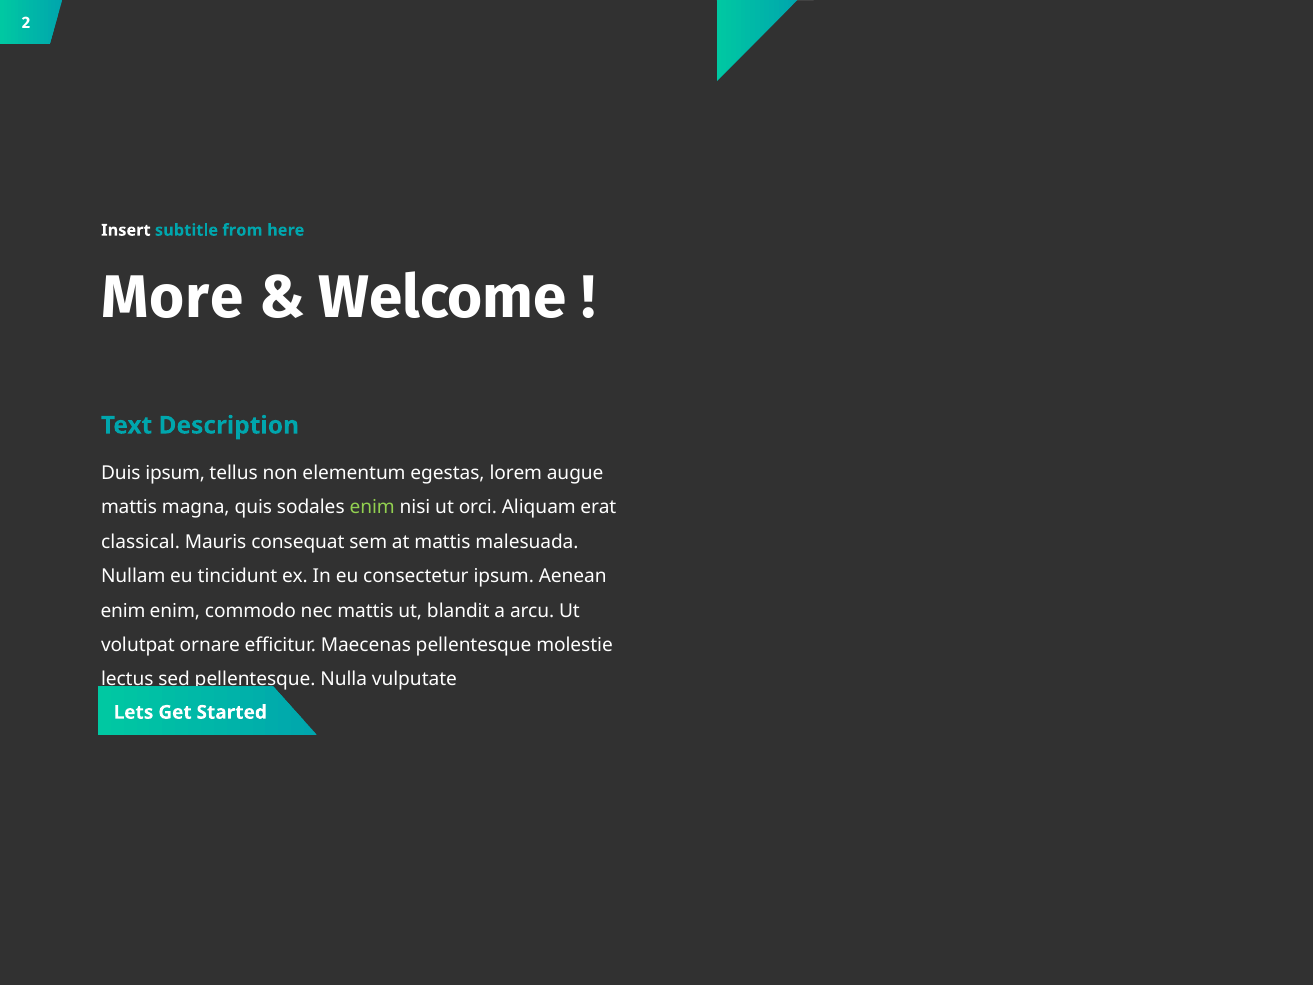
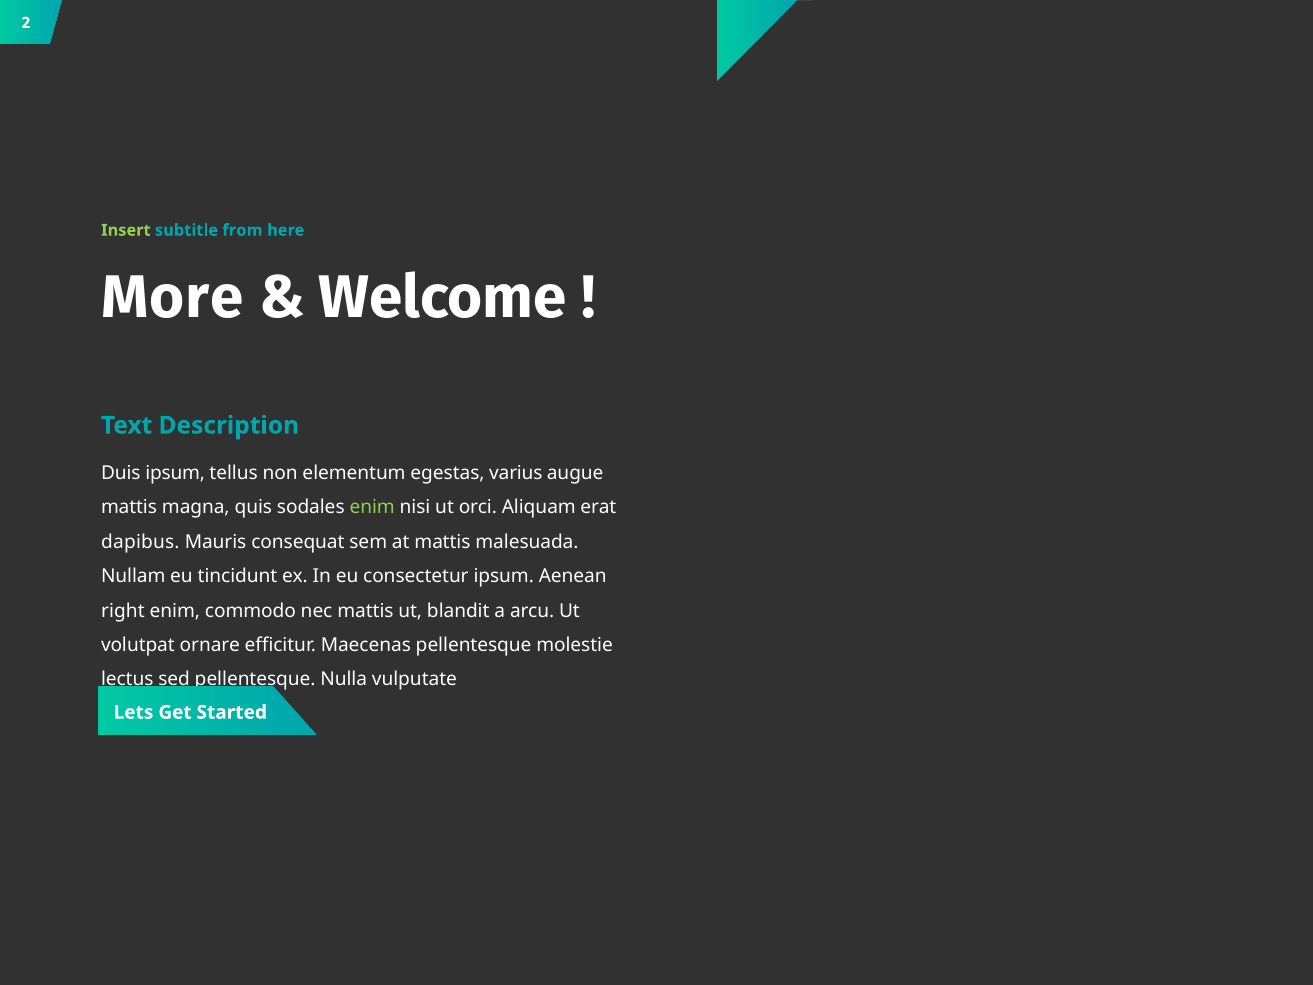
Insert colour: white -> light green (126, 230)
lorem: lorem -> varius (516, 473)
classical: classical -> dapibus (140, 542)
enim: enim -> right (123, 611)
